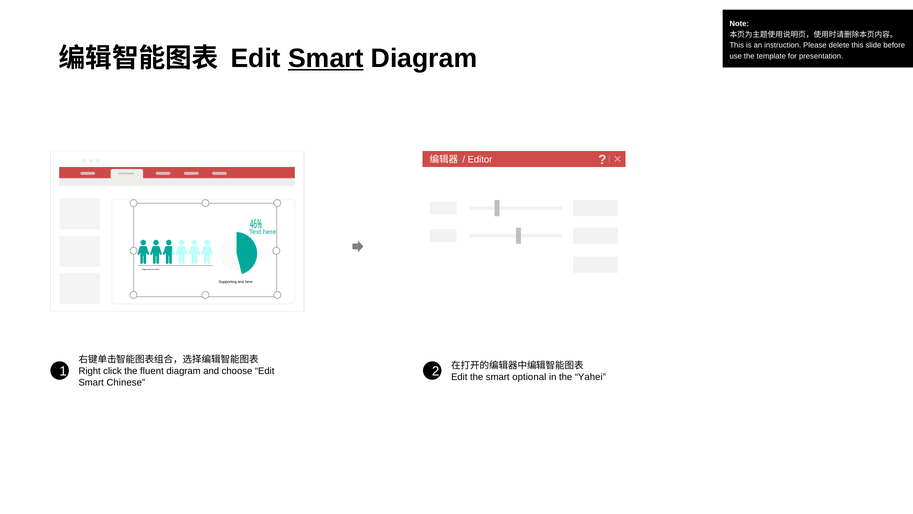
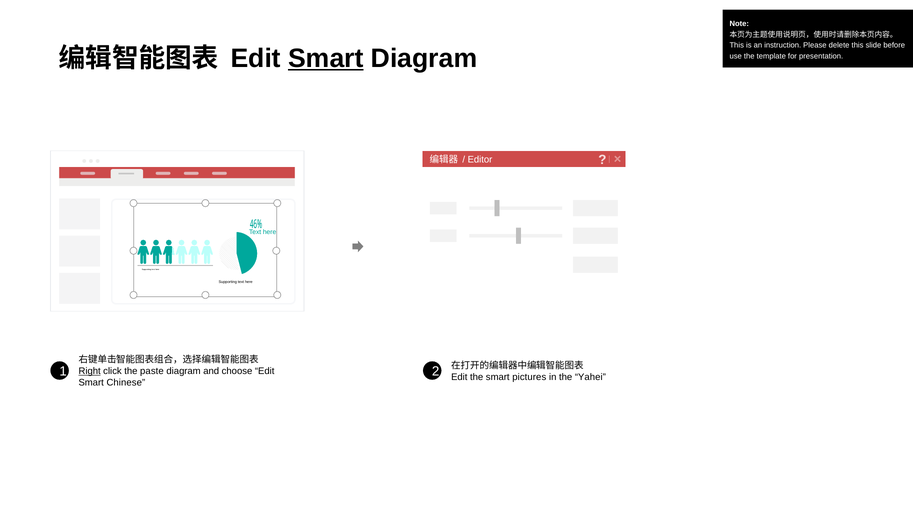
Right underline: none -> present (90, 371)
fluent: fluent -> paste (152, 371)
optional: optional -> pictures (529, 377)
